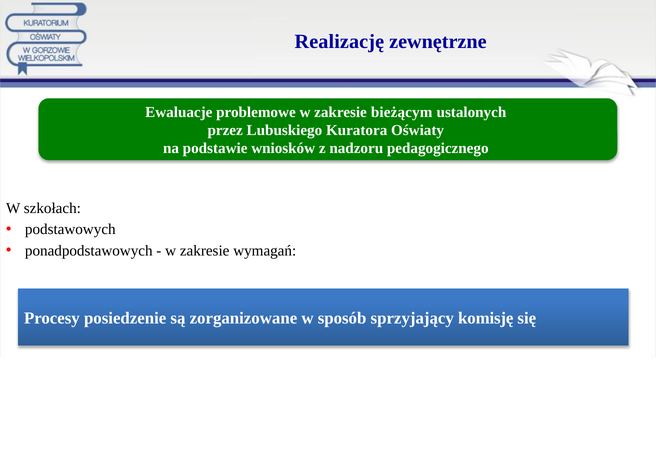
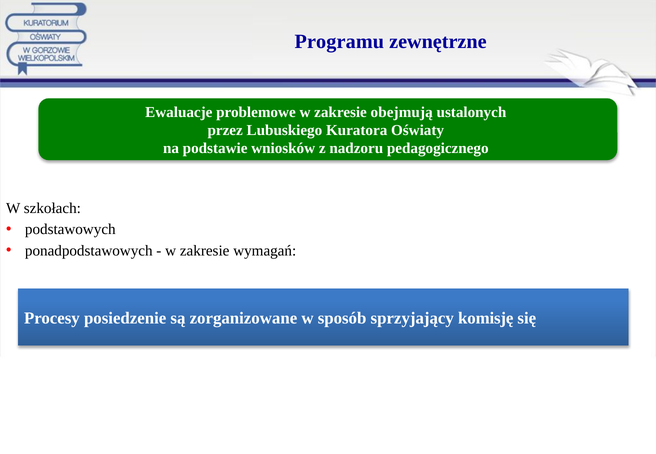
Realizację: Realizację -> Programu (339, 42)
bieżącym: bieżącym -> obejmują (402, 112)
